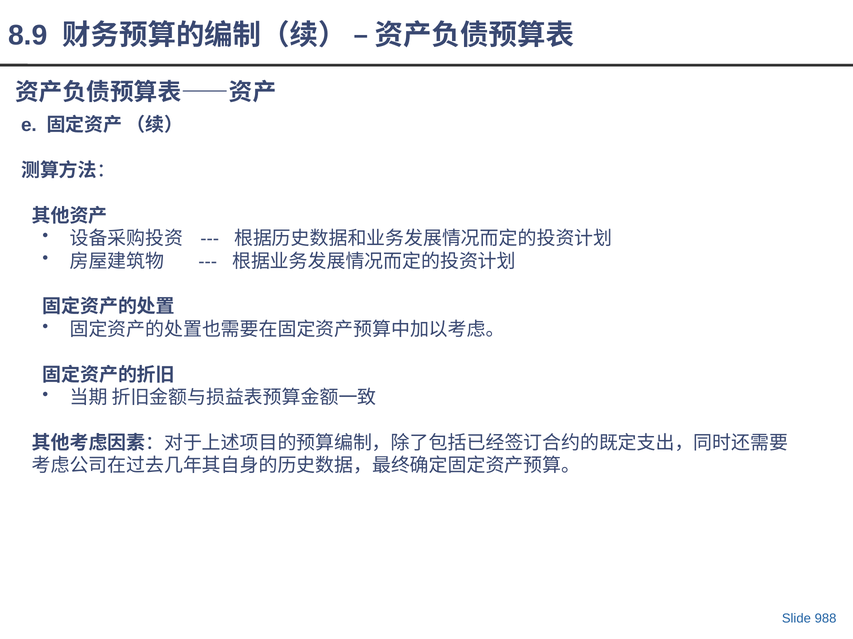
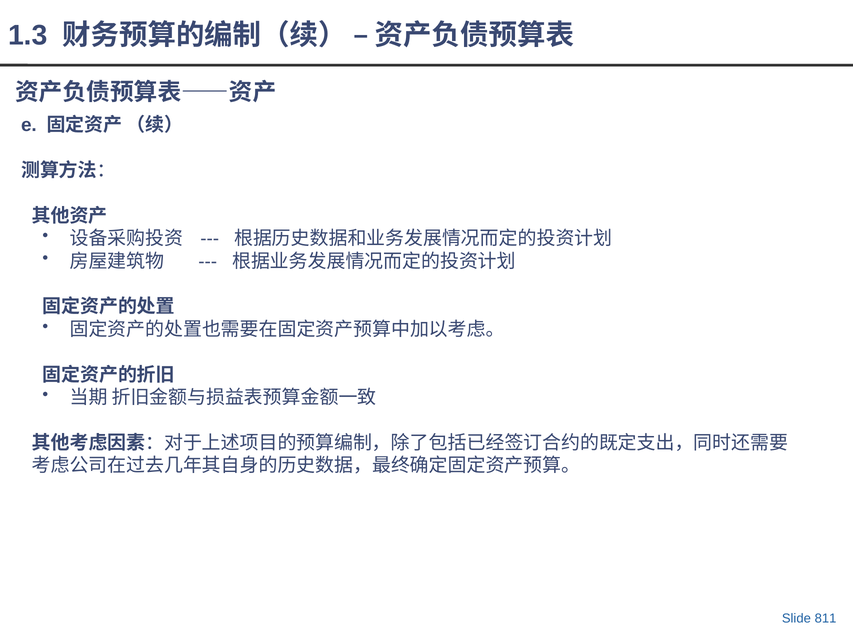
8.9: 8.9 -> 1.3 (28, 35)
988: 988 -> 811 (826, 619)
